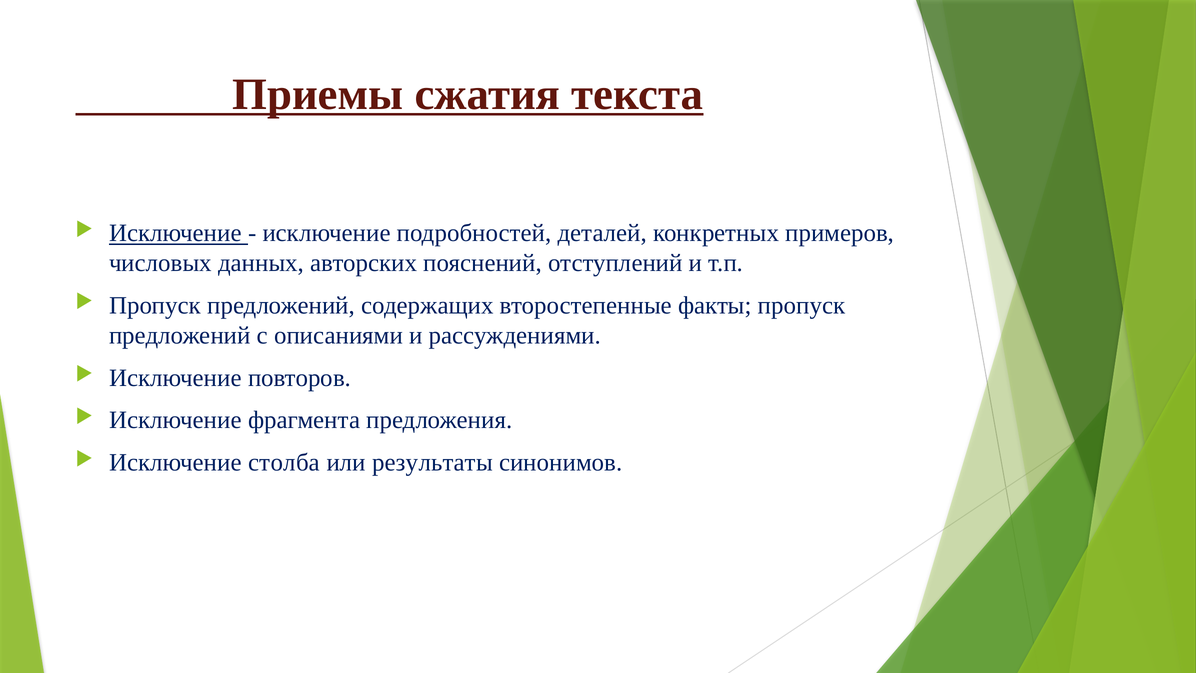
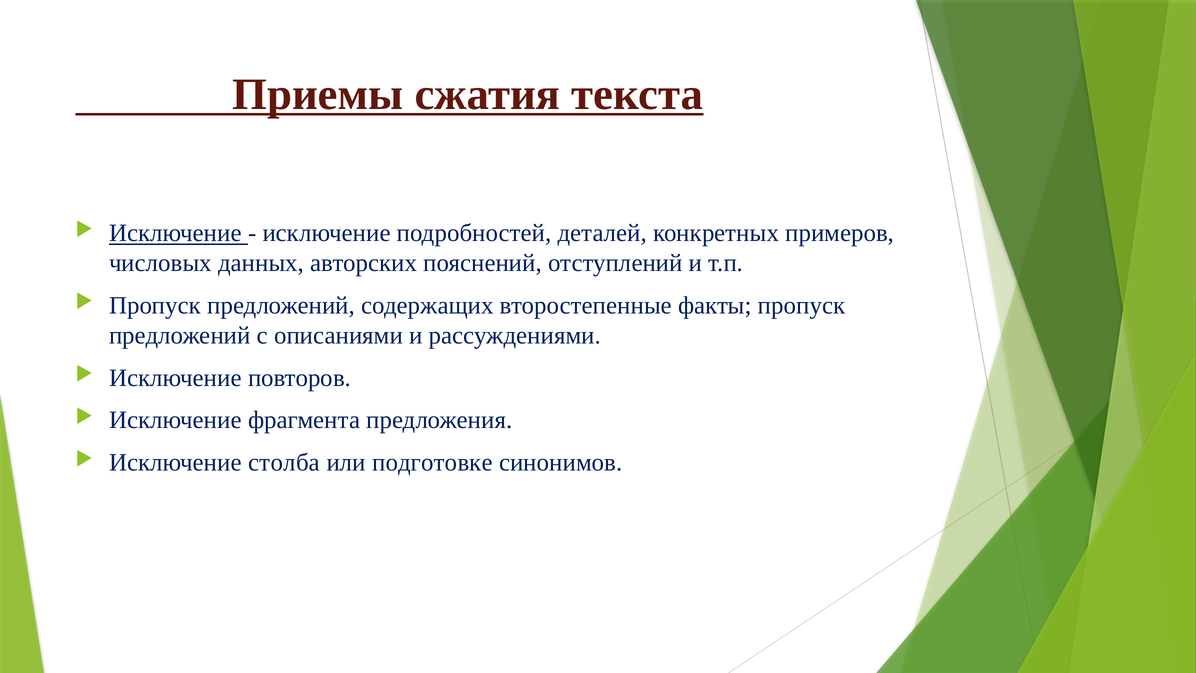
результаты: результаты -> подготовке (432, 462)
